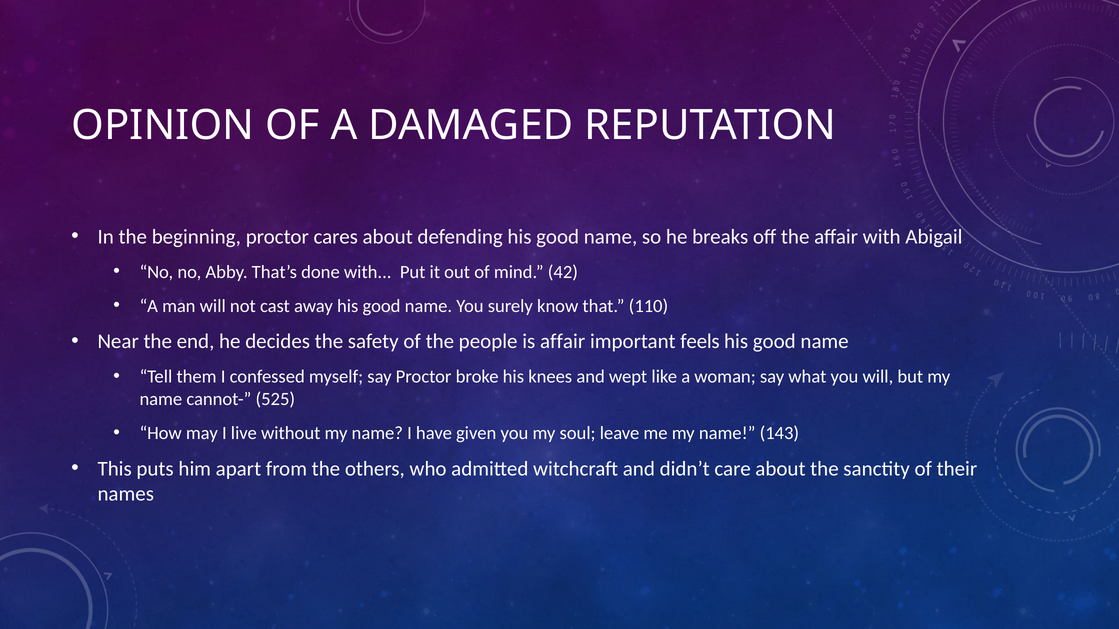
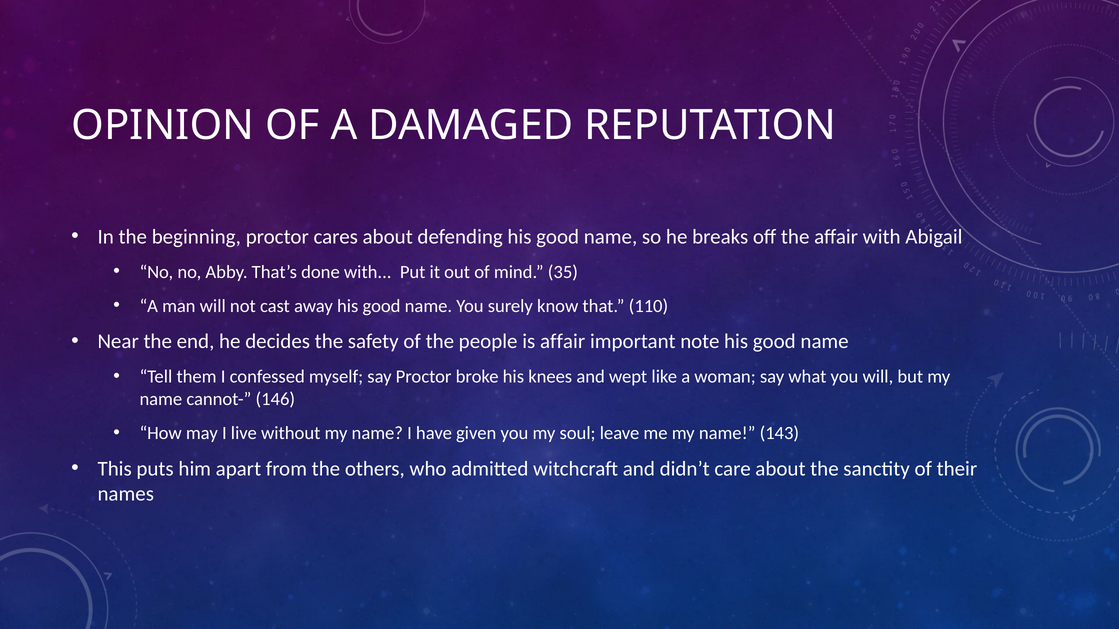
42: 42 -> 35 (563, 272)
feels: feels -> note (700, 342)
525: 525 -> 146 (275, 399)
